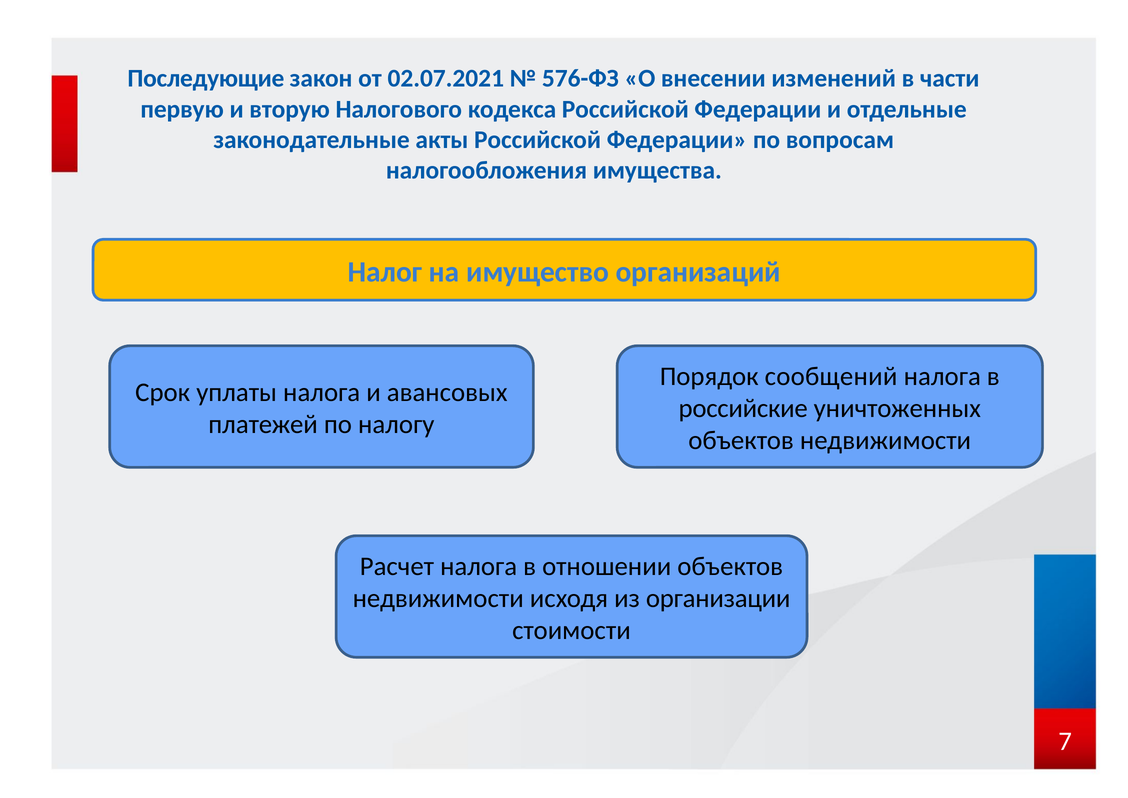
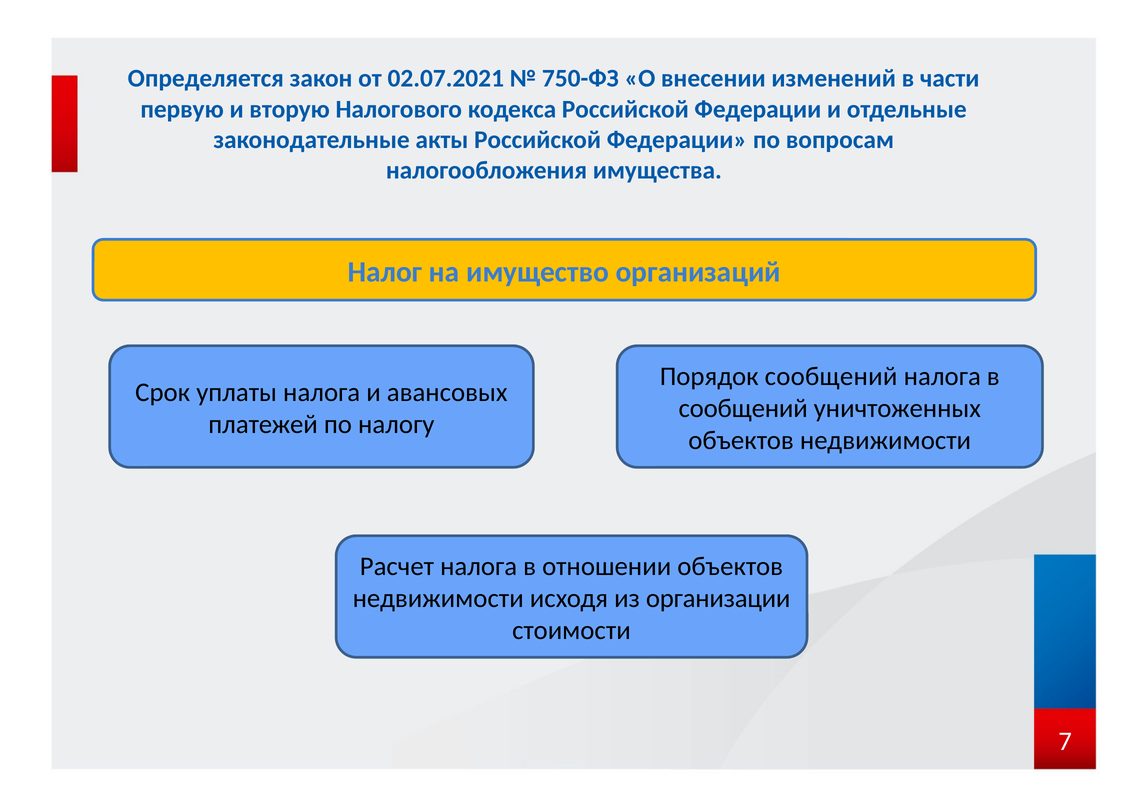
Последующие: Последующие -> Определяется (206, 79)
576-ФЗ: 576-ФЗ -> 750-ФЗ (580, 79)
российские: российские -> сообщений (743, 408)
